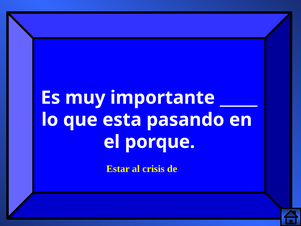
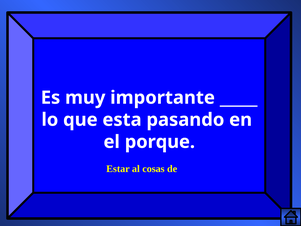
crisis: crisis -> cosas (153, 169)
